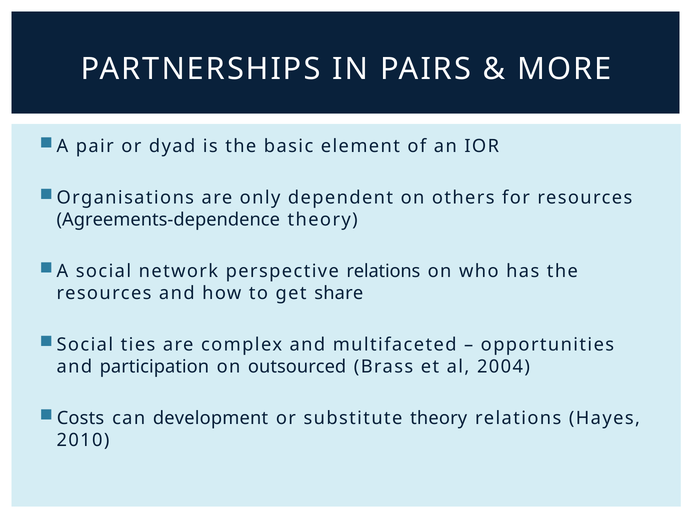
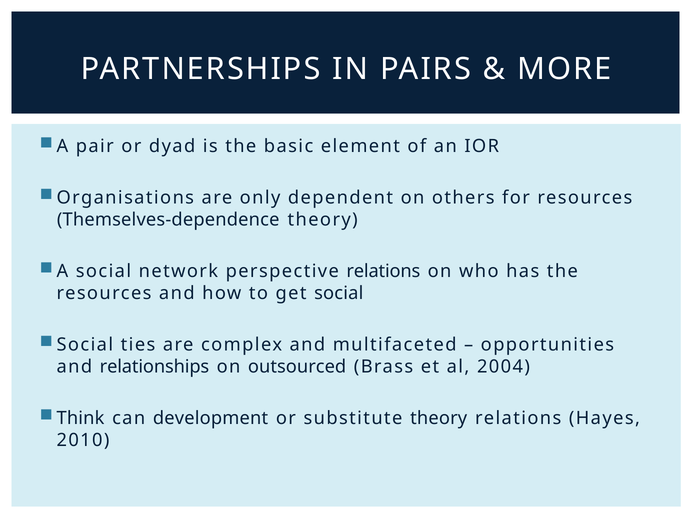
Agreements-dependence: Agreements-dependence -> Themselves-dependence (168, 219)
get share: share -> social (339, 293)
participation: participation -> relationships (154, 366)
Costs: Costs -> Think (80, 418)
